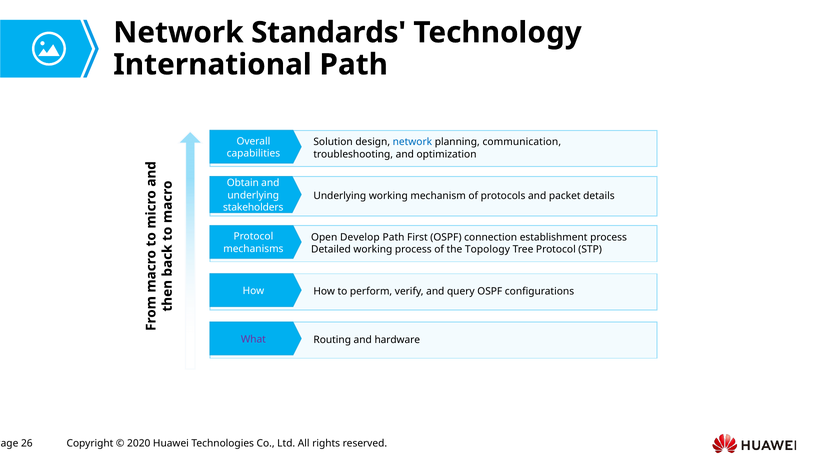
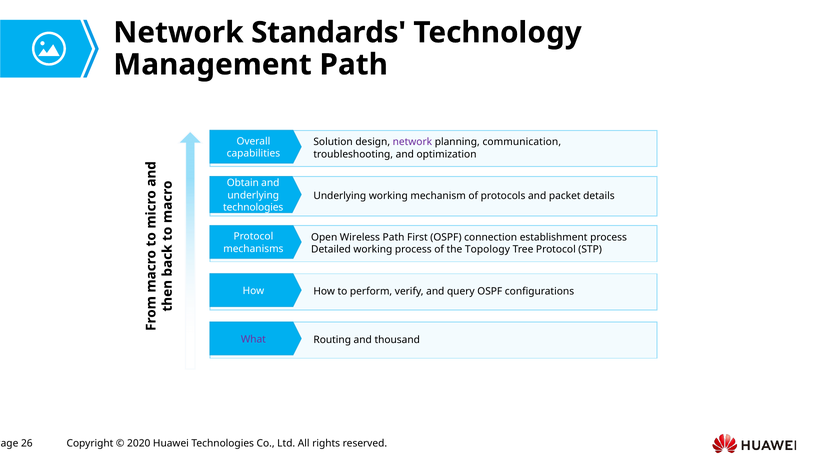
International: International -> Management (212, 65)
network colour: blue -> purple (412, 142)
stakeholders: stakeholders -> technologies (253, 207)
Develop: Develop -> Wireless (360, 237)
hardware: hardware -> thousand (397, 340)
